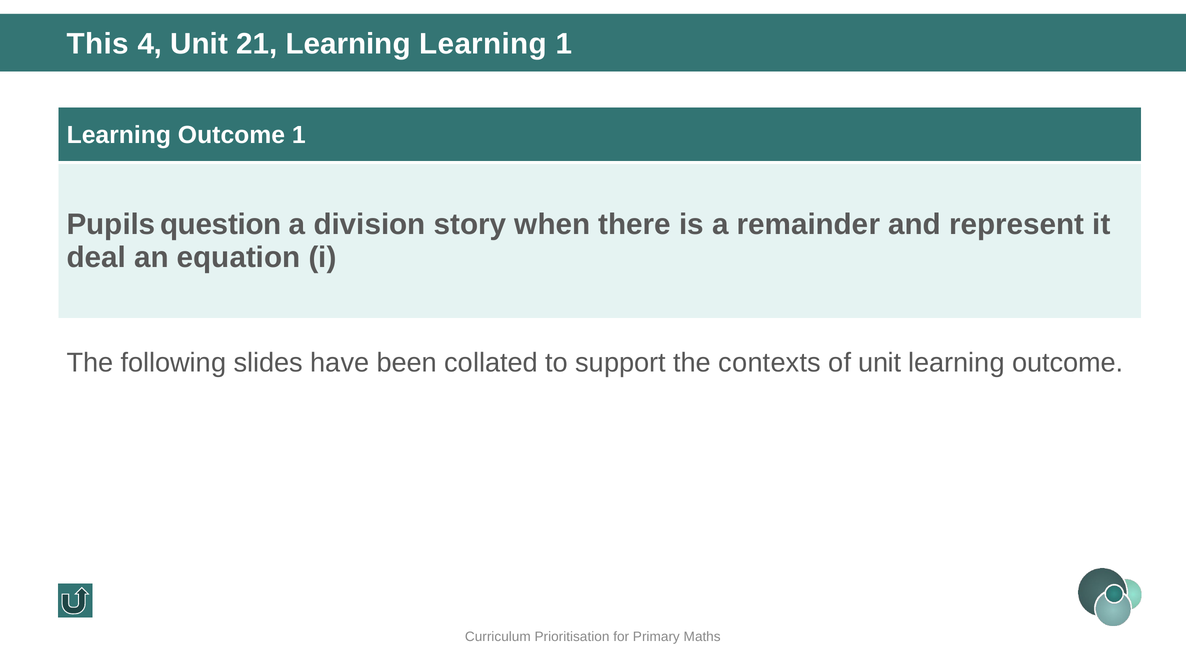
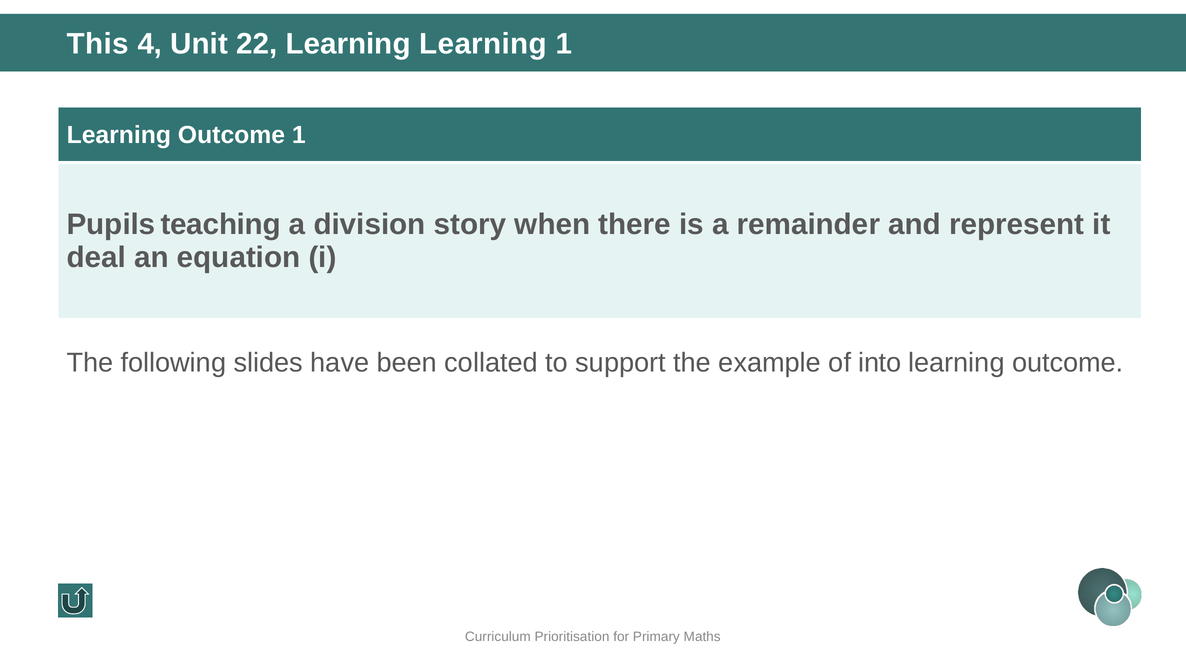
21: 21 -> 22 (257, 44)
question: question -> teaching (221, 225)
contexts: contexts -> example (770, 363)
of unit: unit -> into (880, 363)
